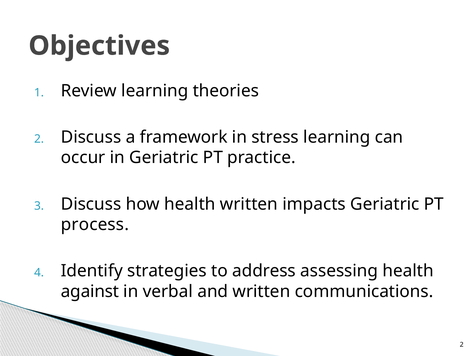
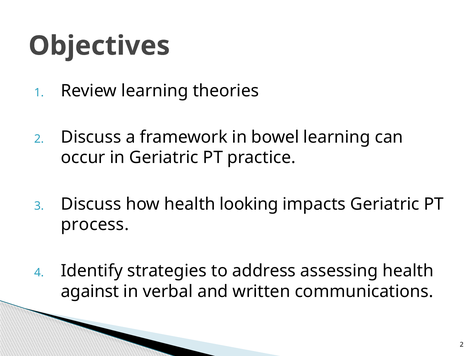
stress: stress -> bowel (275, 137)
health written: written -> looking (249, 204)
